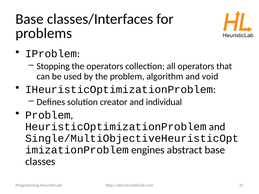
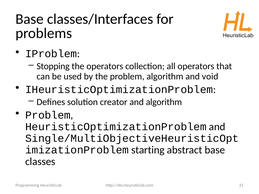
and individual: individual -> algorithm (164, 102)
engines: engines -> starting (148, 150)
